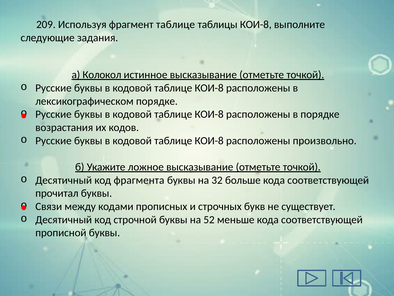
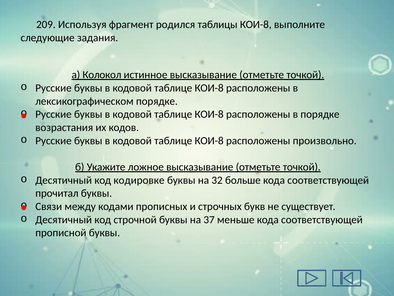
фрагмент таблице: таблице -> родился (176, 25)
фрагмента: фрагмента -> кодировке (139, 180)
52: 52 -> 37 (209, 219)
